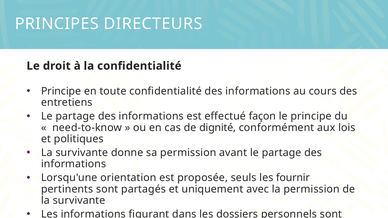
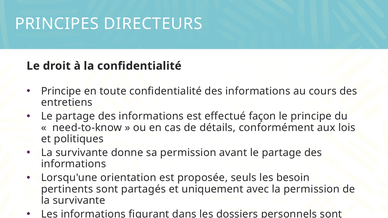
dignité: dignité -> détails (218, 128)
fournir: fournir -> besoin (293, 178)
